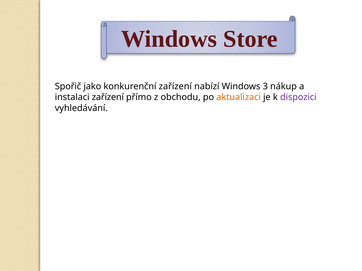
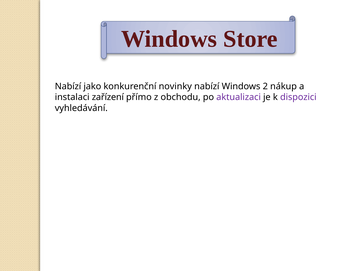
Spořič: Spořič -> Nabízí (68, 87)
konkurenční zařízení: zařízení -> novinky (175, 87)
3: 3 -> 2 (265, 87)
aktualizaci colour: orange -> purple (239, 97)
